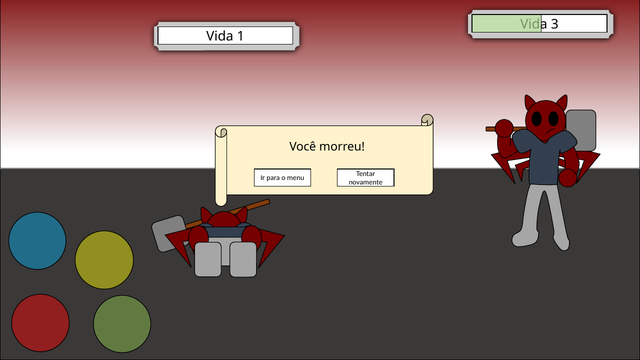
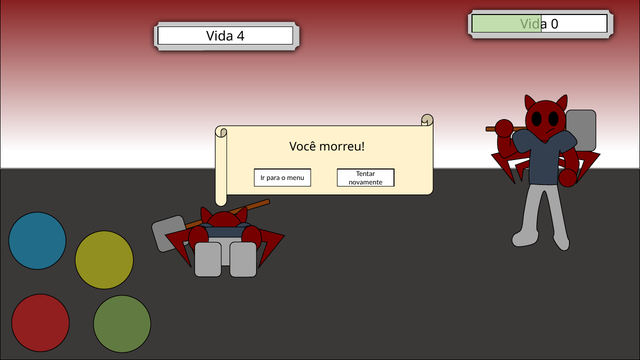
3: 3 -> 0 (555, 24)
1: 1 -> 4 (241, 36)
